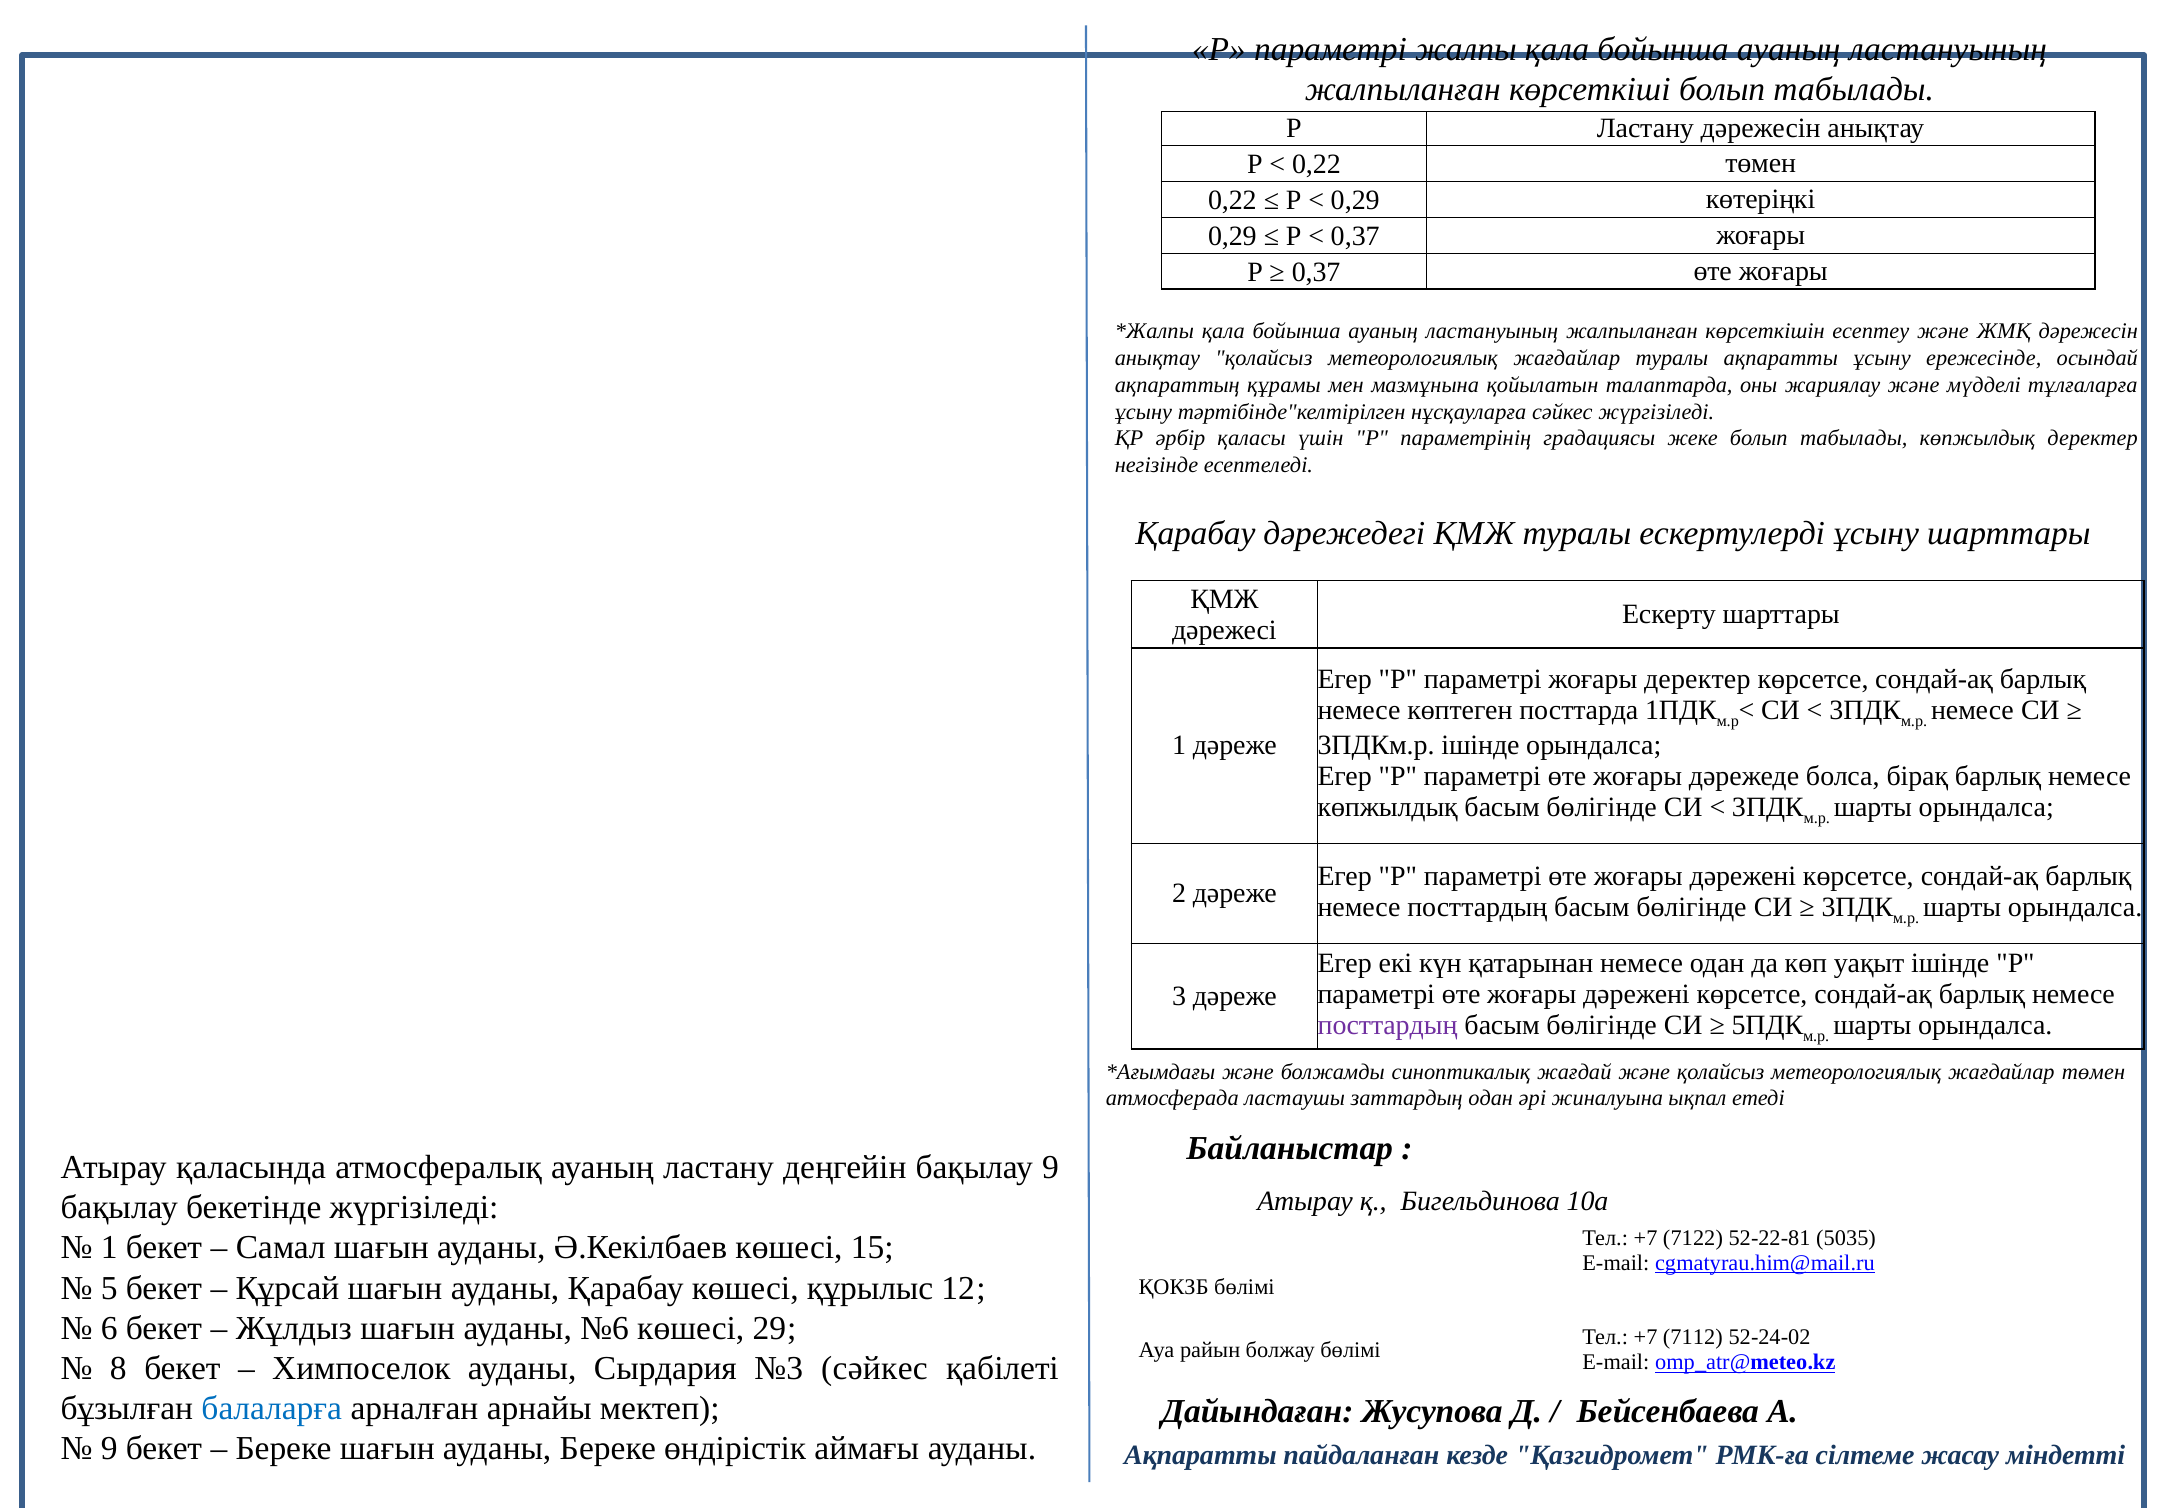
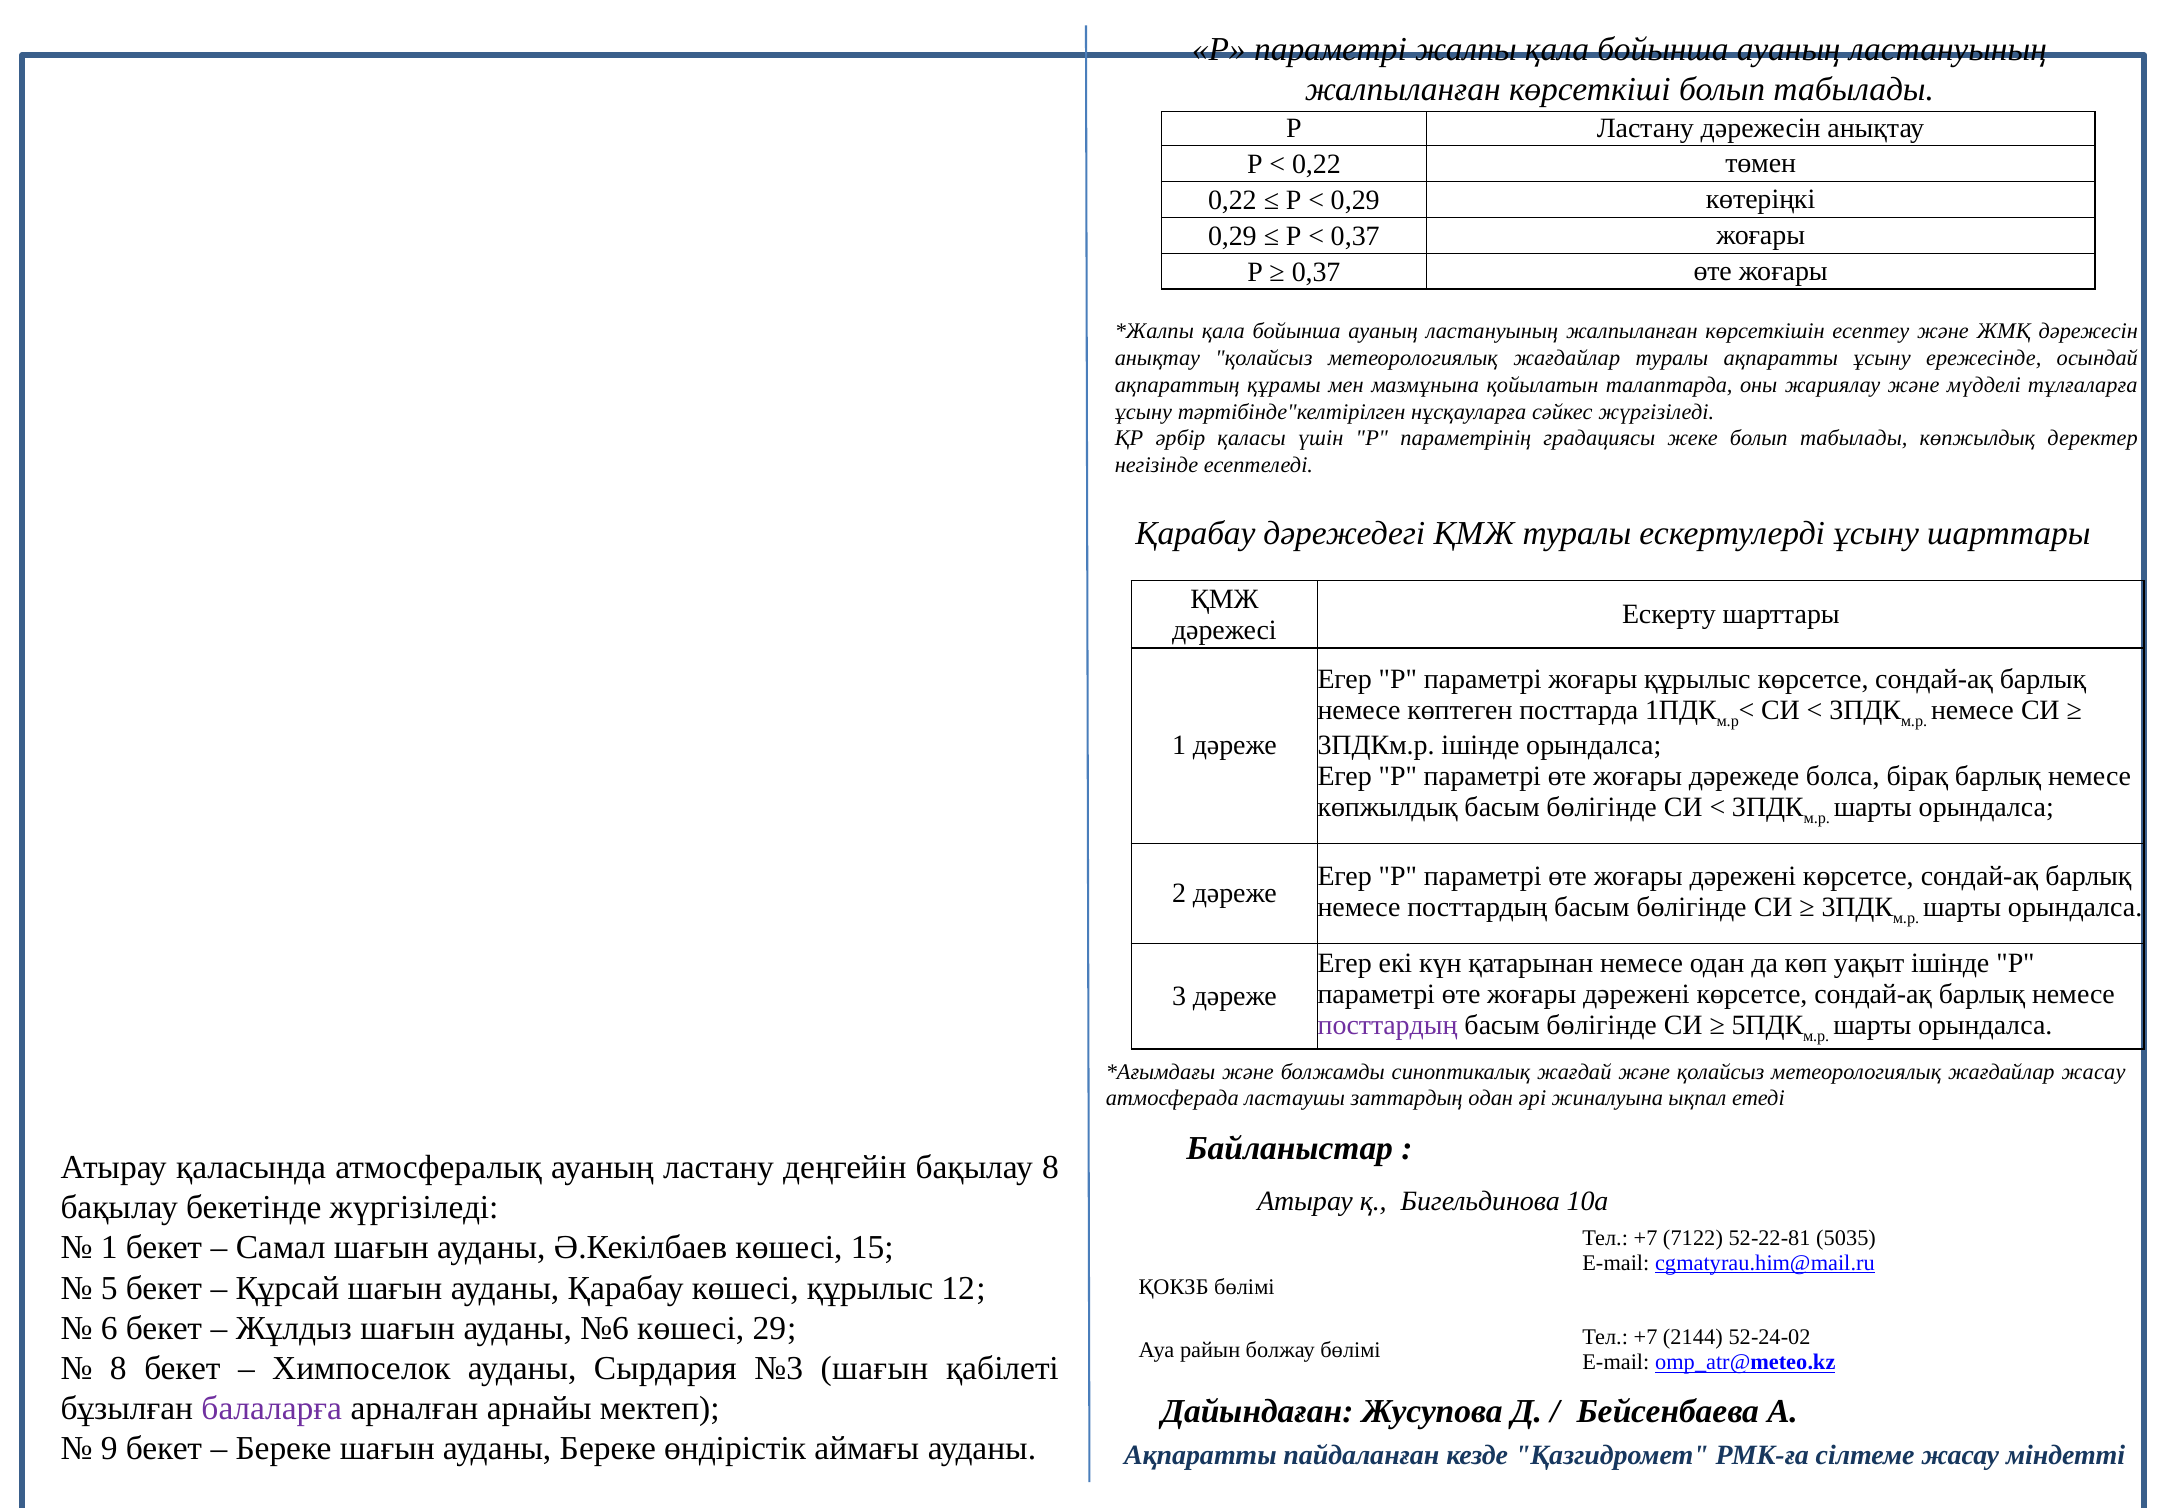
жоғары деректер: деректер -> құрылыс (1697, 680)
жағдайлар төмен: төмен -> жасау (2094, 1072)
бақылау 9: 9 -> 8 (1050, 1168)
7112: 7112 -> 2144 (1693, 1338)
№3 сәйкес: сәйкес -> шағын (874, 1369)
балаларға colour: blue -> purple (272, 1409)
